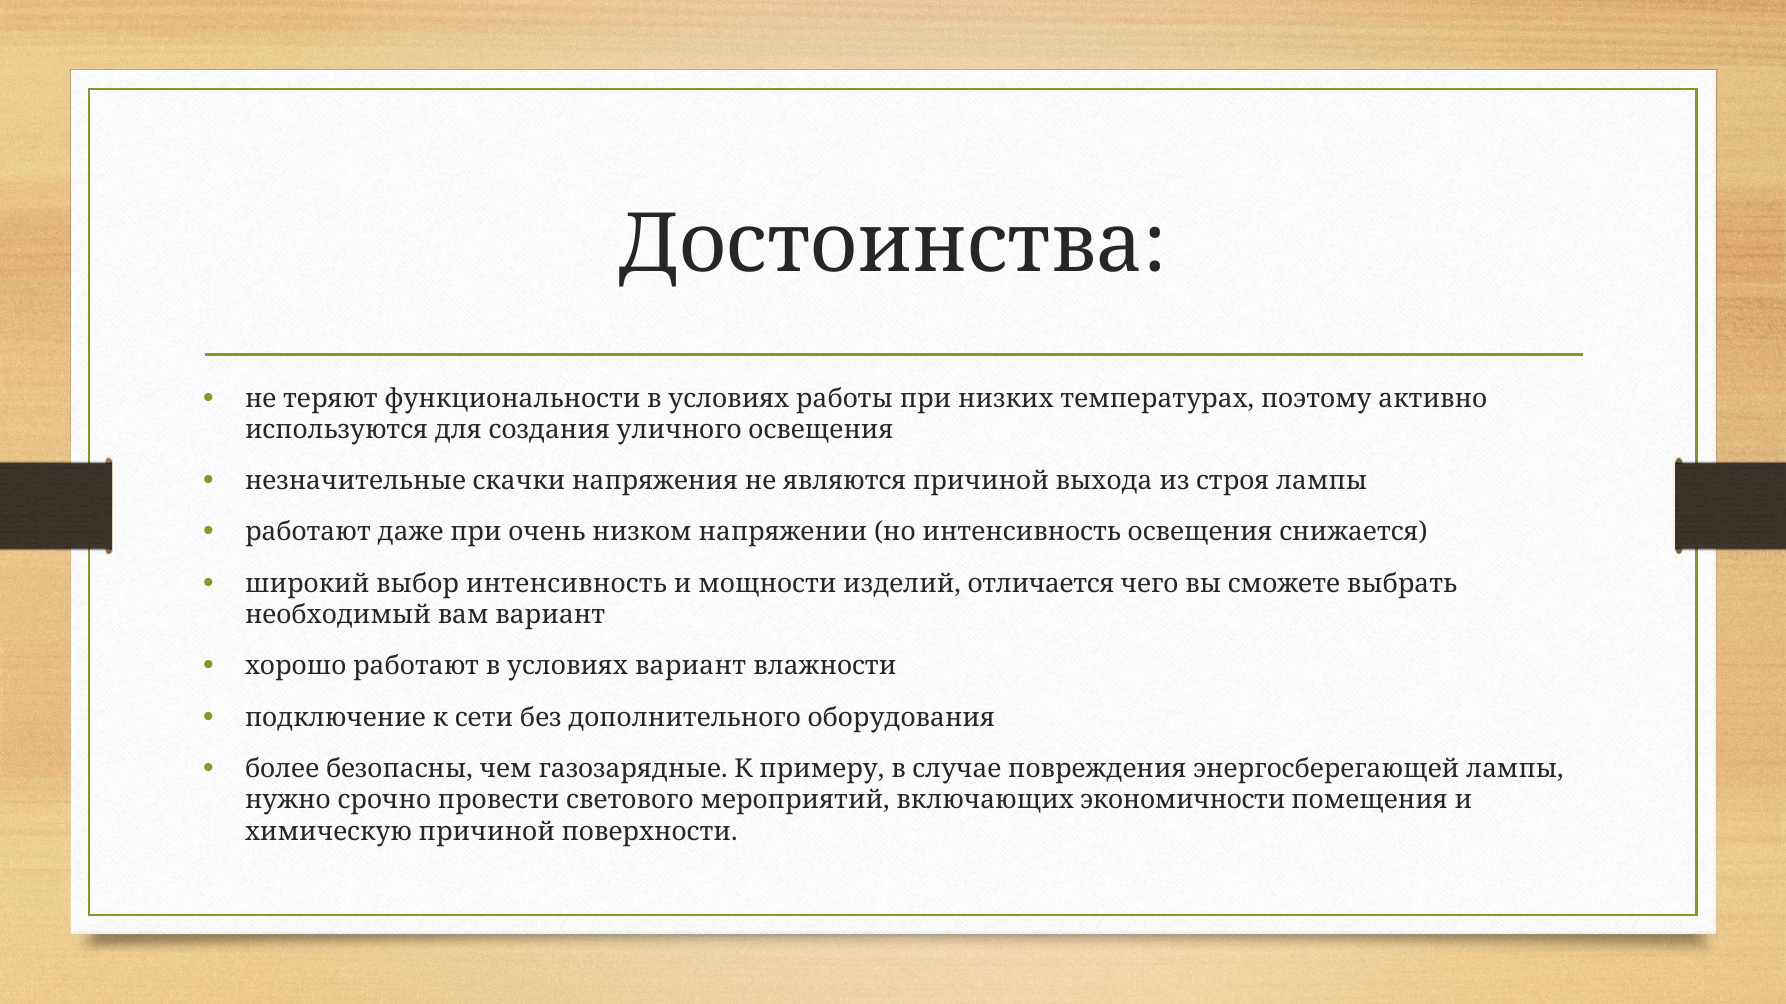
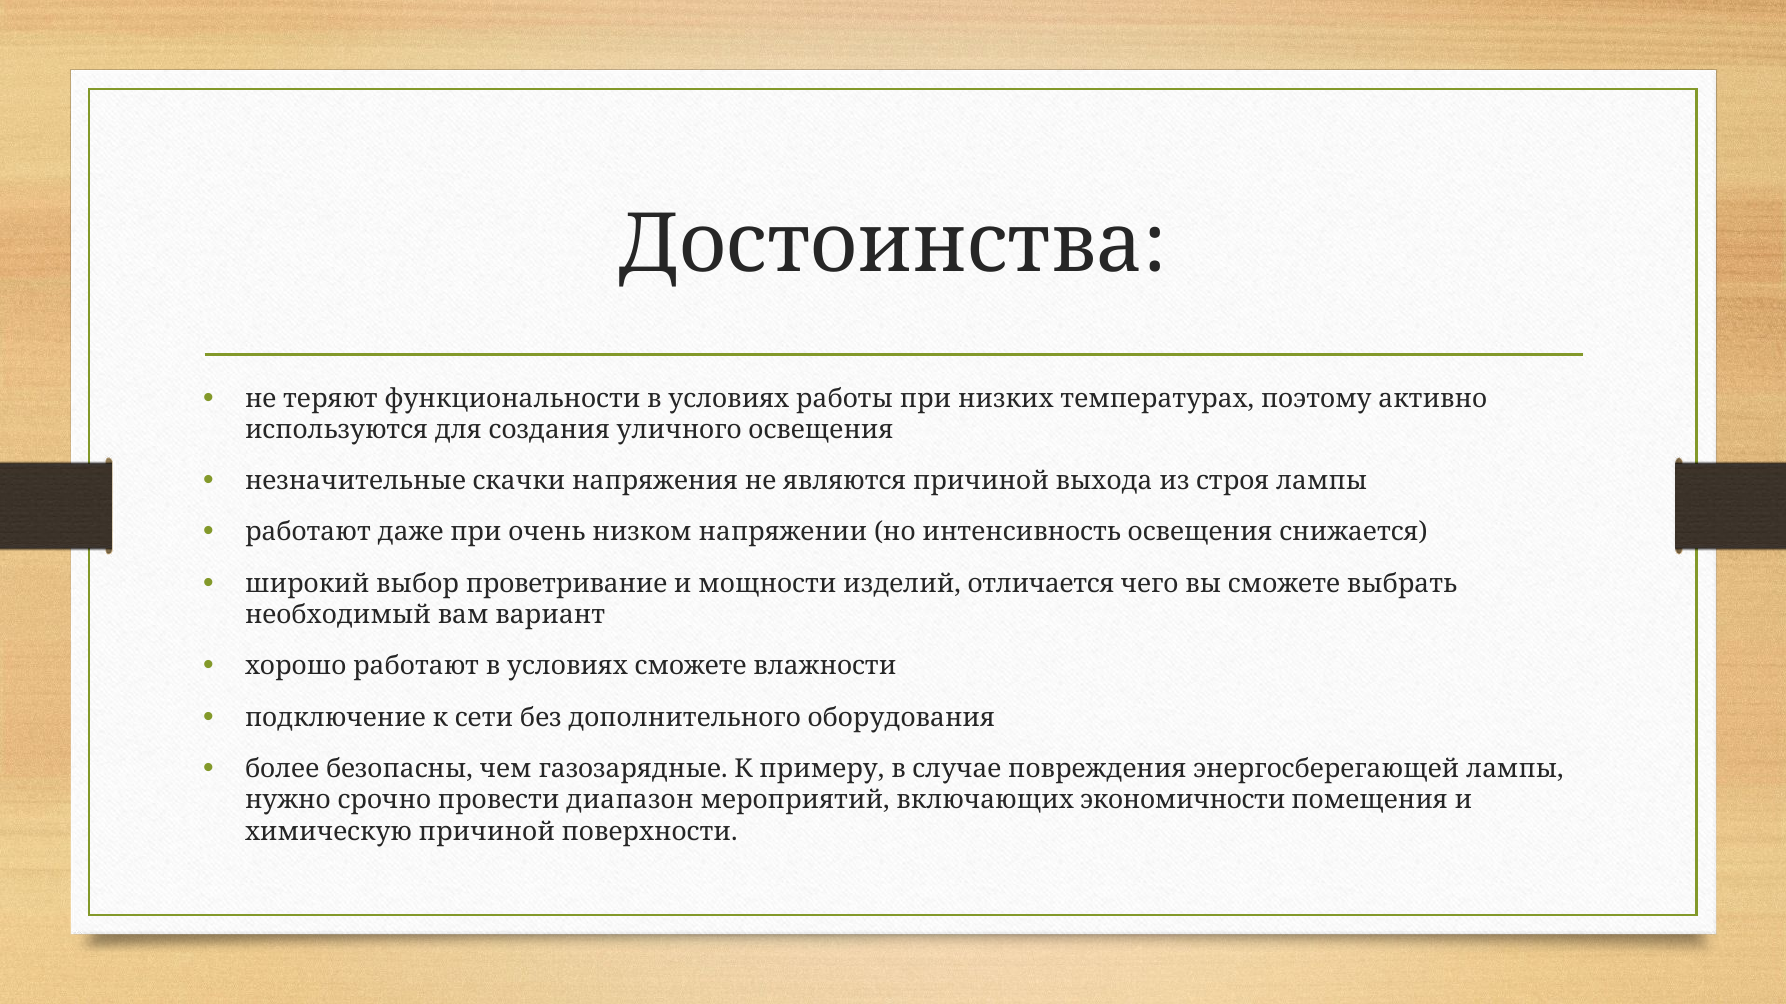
выбор интенсивность: интенсивность -> проветривание (567, 584)
условиях вариант: вариант -> сможете (691, 667)
светового: светового -> диапазон (630, 801)
